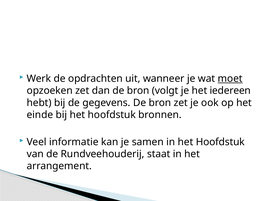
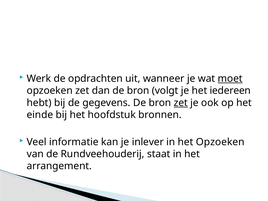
zet underline: none -> present (181, 103)
samen: samen -> inlever (148, 142)
in het Hoofdstuk: Hoofdstuk -> Opzoeken (220, 142)
